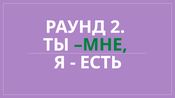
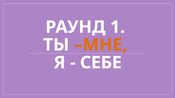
2: 2 -> 1 (118, 27)
МНЕ colour: green -> orange (101, 45)
ЕСТЬ: ЕСТЬ -> СЕБЕ (101, 63)
